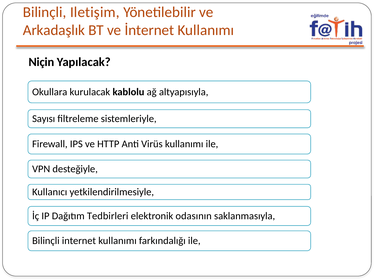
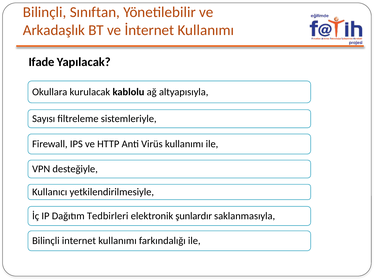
Iletişim: Iletişim -> Sınıftan (95, 12)
Niçin: Niçin -> Ifade (41, 62)
odasının: odasının -> şunlardır (194, 216)
